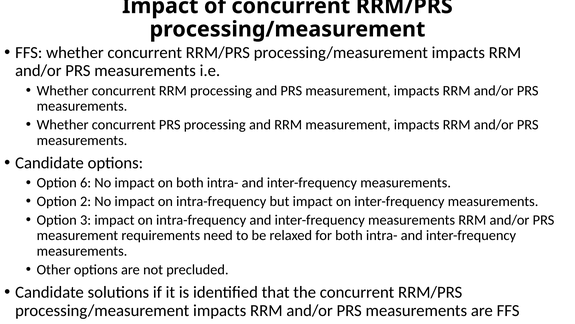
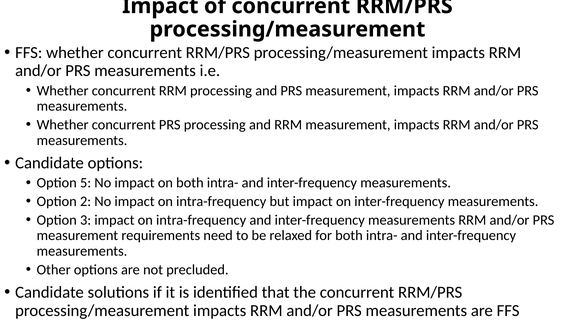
6: 6 -> 5 (86, 183)
